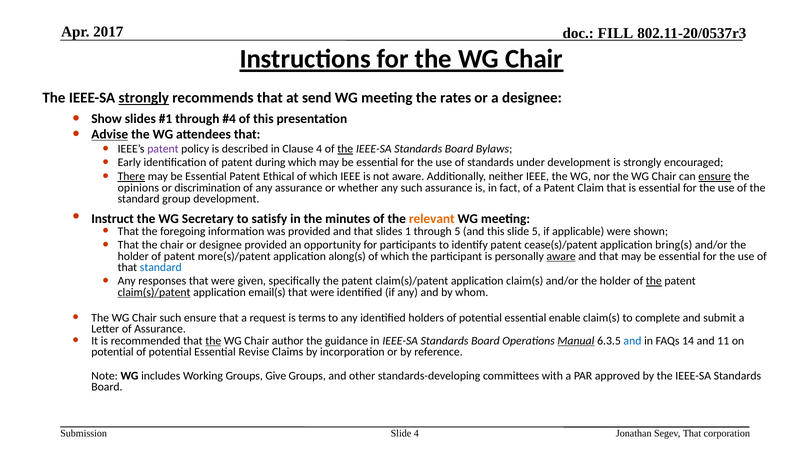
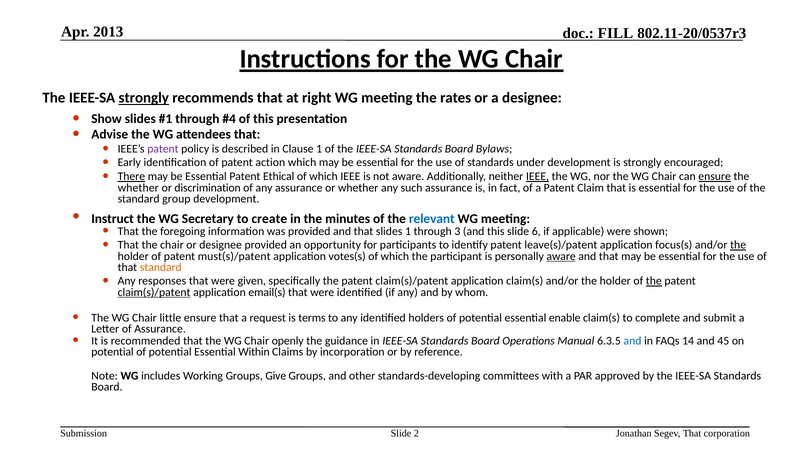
2017: 2017 -> 2013 (108, 32)
send: send -> right (317, 98)
Advise underline: present -> none (110, 134)
Clause 4: 4 -> 1 (319, 149)
the underline: present -> none (345, 149)
during: during -> action (270, 162)
IEEE underline: none -> present (538, 176)
opinions: opinions -> whether (138, 188)
satisfy: satisfy -> create (269, 219)
relevant colour: orange -> blue (432, 219)
through 5: 5 -> 3 (457, 231)
slide 5: 5 -> 6 (536, 231)
cease(s)/patent: cease(s)/patent -> leave(s)/patent (561, 245)
bring(s: bring(s -> focus(s (674, 245)
the underline: none -> present (738, 245)
more(s)/patent: more(s)/patent -> must(s)/patent (234, 256)
along(s: along(s -> votes(s (347, 256)
standard colour: blue -> orange (161, 267)
Chair such: such -> little (170, 317)
the underline: present -> none (213, 341)
author: author -> openly (288, 341)
Manual underline: present -> none (576, 341)
11: 11 -> 45 (723, 341)
Revise: Revise -> Within (254, 352)
Slide 4: 4 -> 2 (416, 433)
